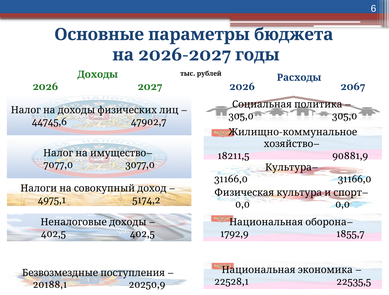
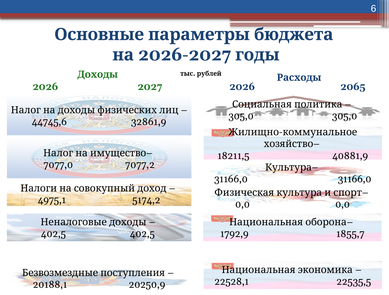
2067: 2067 -> 2065 (353, 87)
47902,7: 47902,7 -> 32861,9 (149, 122)
90881,9: 90881,9 -> 40881,9 (350, 156)
3077,0: 3077,0 -> 7077,2 (140, 165)
